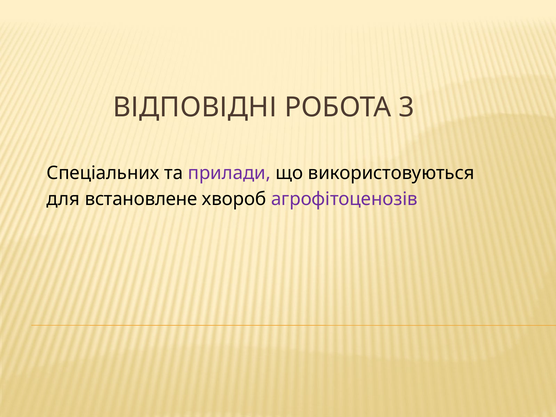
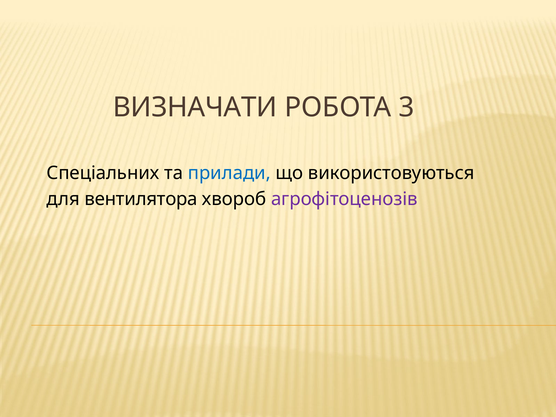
ВІДПОВІДНІ: ВІДПОВІДНІ -> ВИЗНАЧАТИ (195, 107)
прилади colour: purple -> blue (229, 173)
встановлене: встановлене -> вентилятора (141, 199)
